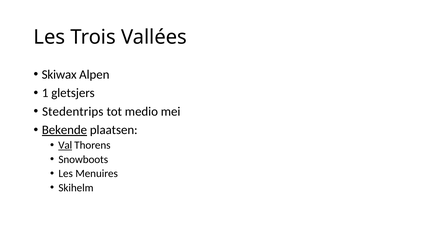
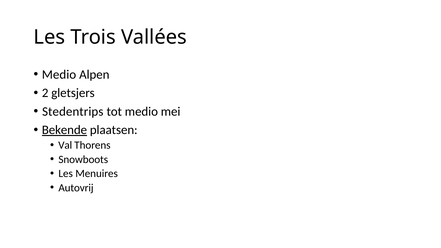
Skiwax: Skiwax -> Medio (59, 75)
1: 1 -> 2 (45, 93)
Val underline: present -> none (65, 145)
Skihelm: Skihelm -> Autovrij (76, 188)
